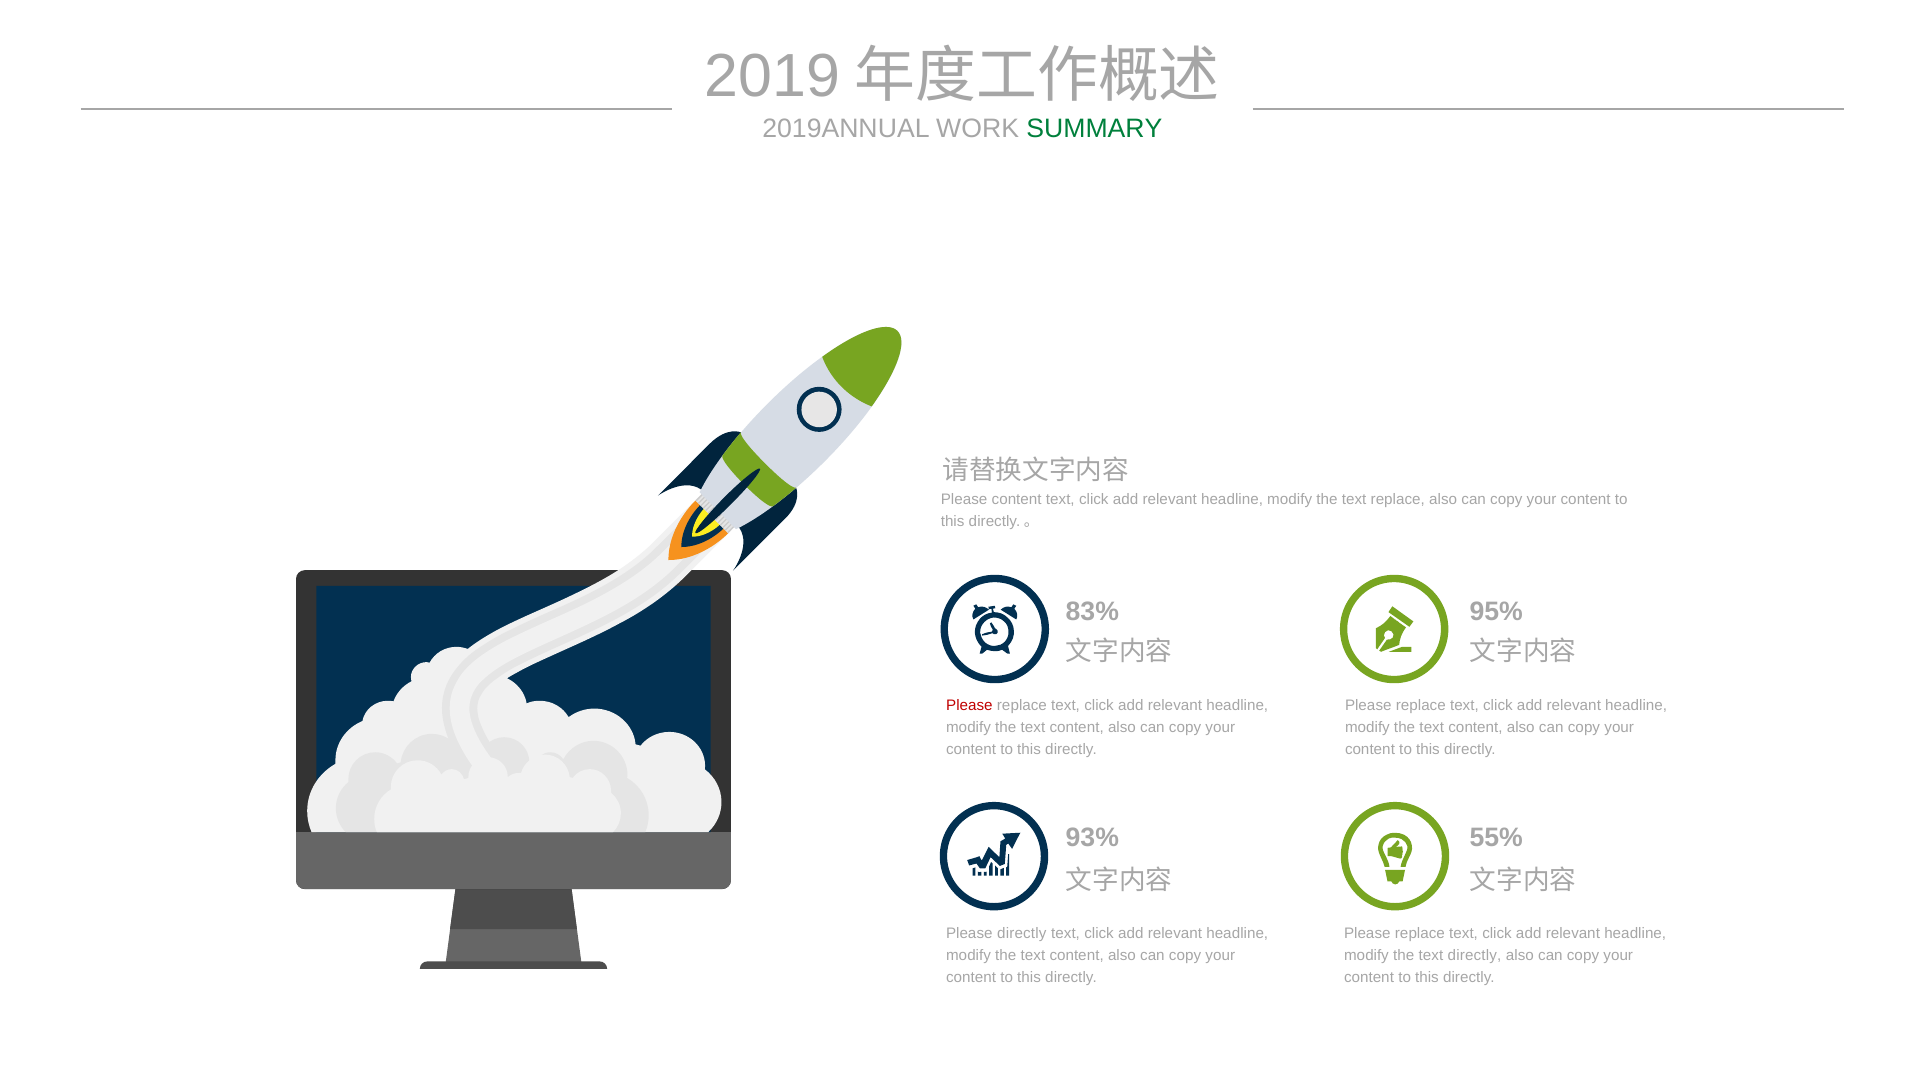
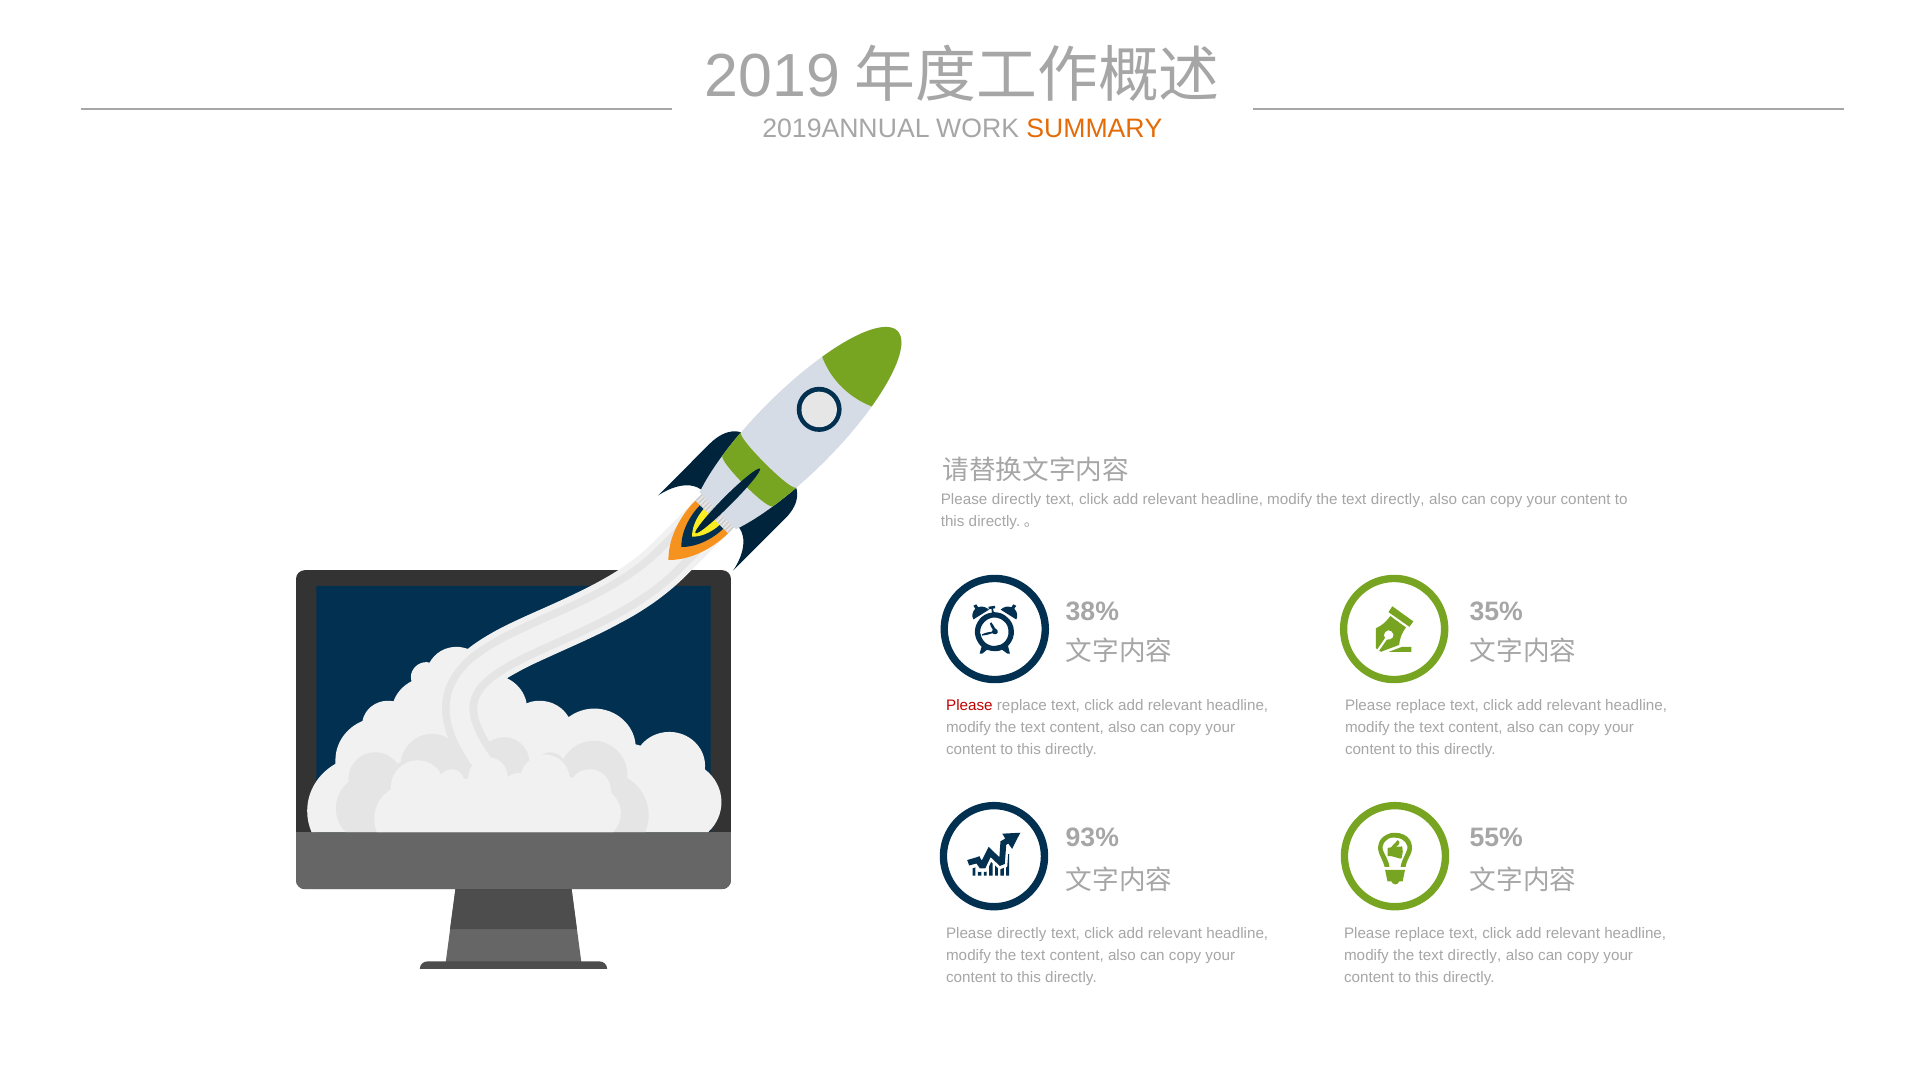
SUMMARY colour: green -> orange (1094, 129)
content: content -> directly (1017, 499)
replace: replace -> directly (1398, 499)
83%: 83% -> 38% (1092, 611)
95%: 95% -> 35% (1496, 611)
